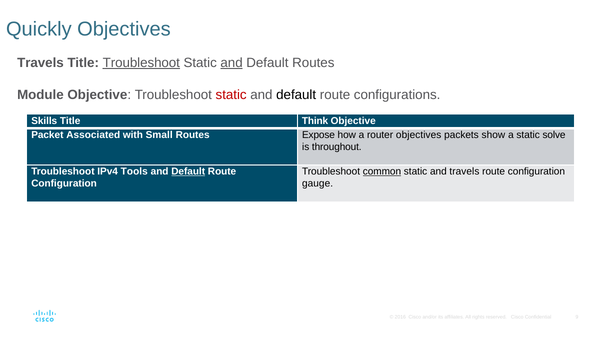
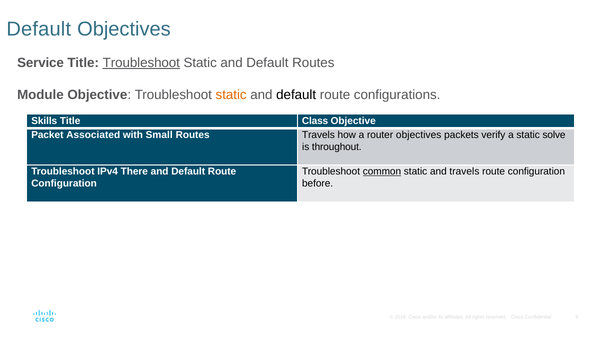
Quickly: Quickly -> Default (39, 29)
Travels: Travels -> Service (40, 63)
and underline: present -> none (232, 63)
static colour: red -> orange (231, 95)
Think: Think -> Class (315, 121)
Routes Expose: Expose -> Travels (318, 135)
show: show -> verify (493, 135)
Tools: Tools -> There (134, 172)
Default underline: present -> none (188, 172)
gauge: gauge -> before (318, 184)
